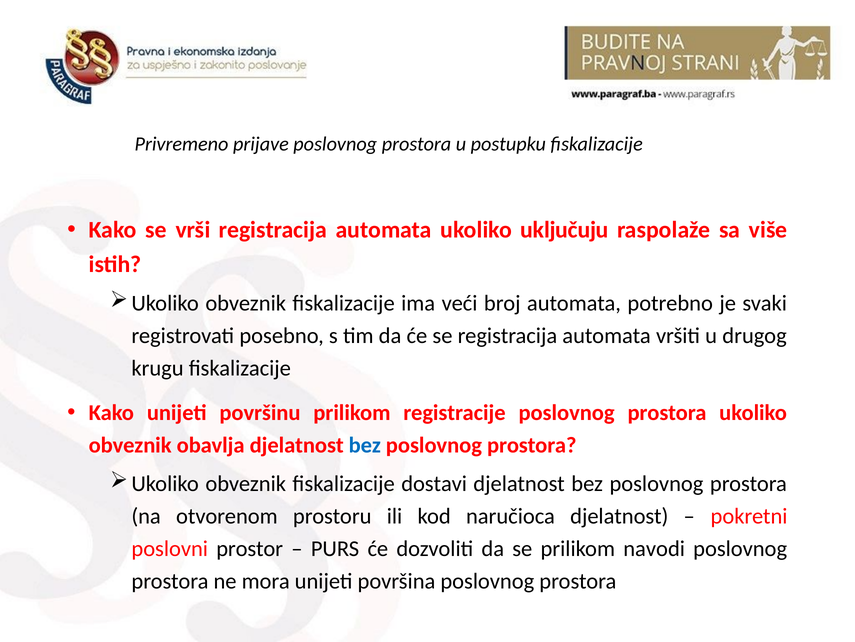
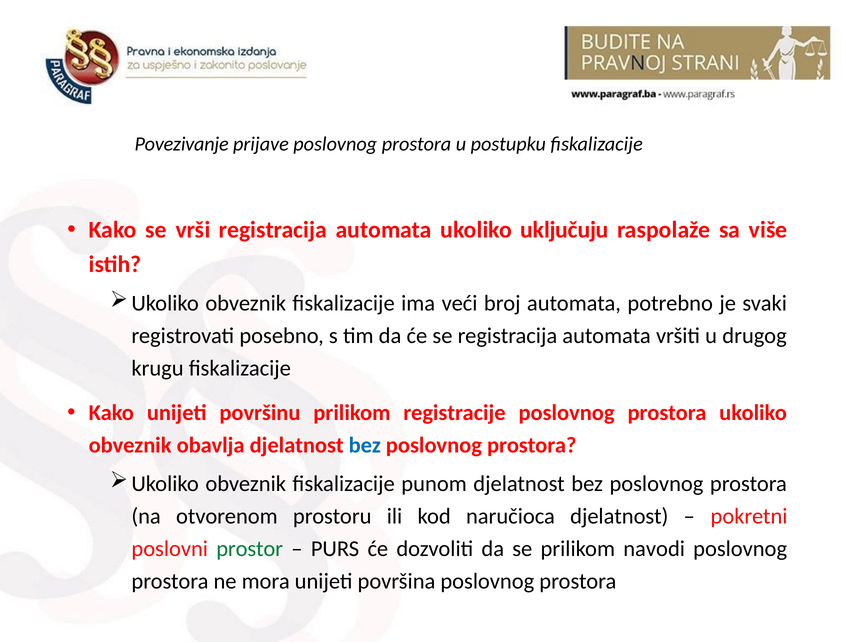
Privremeno: Privremeno -> Povezivanje (182, 144)
dostavi: dostavi -> punom (434, 483)
prostor colour: black -> green (250, 548)
